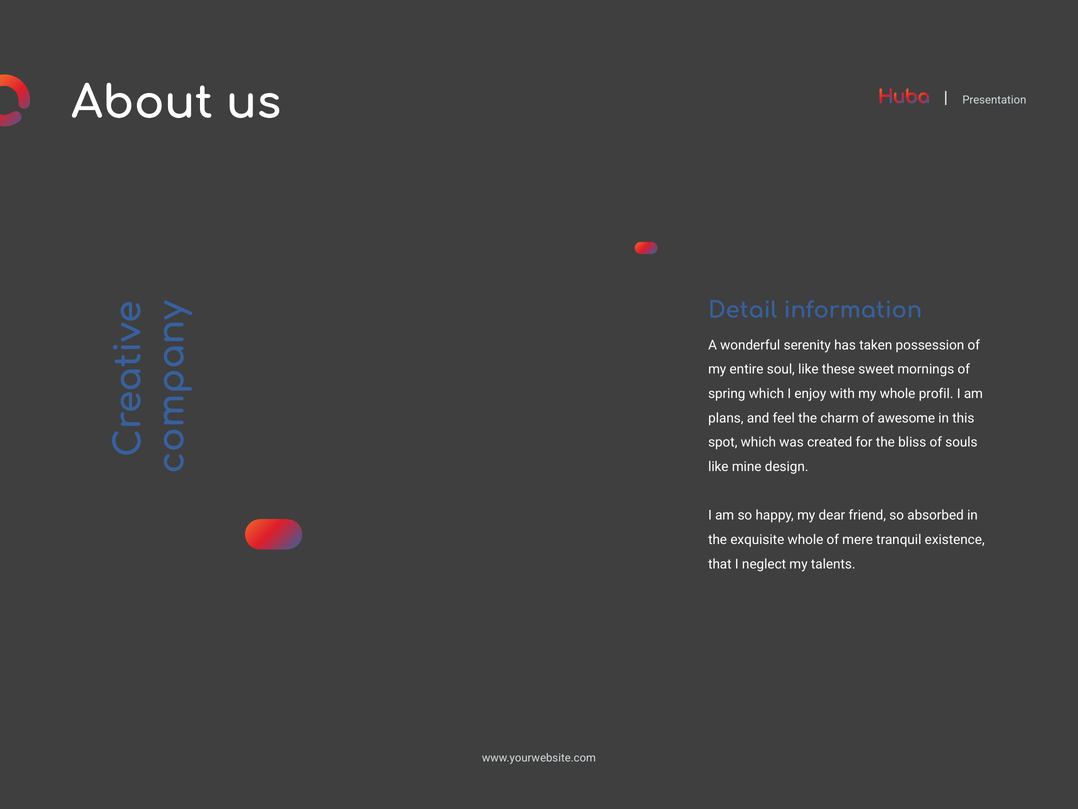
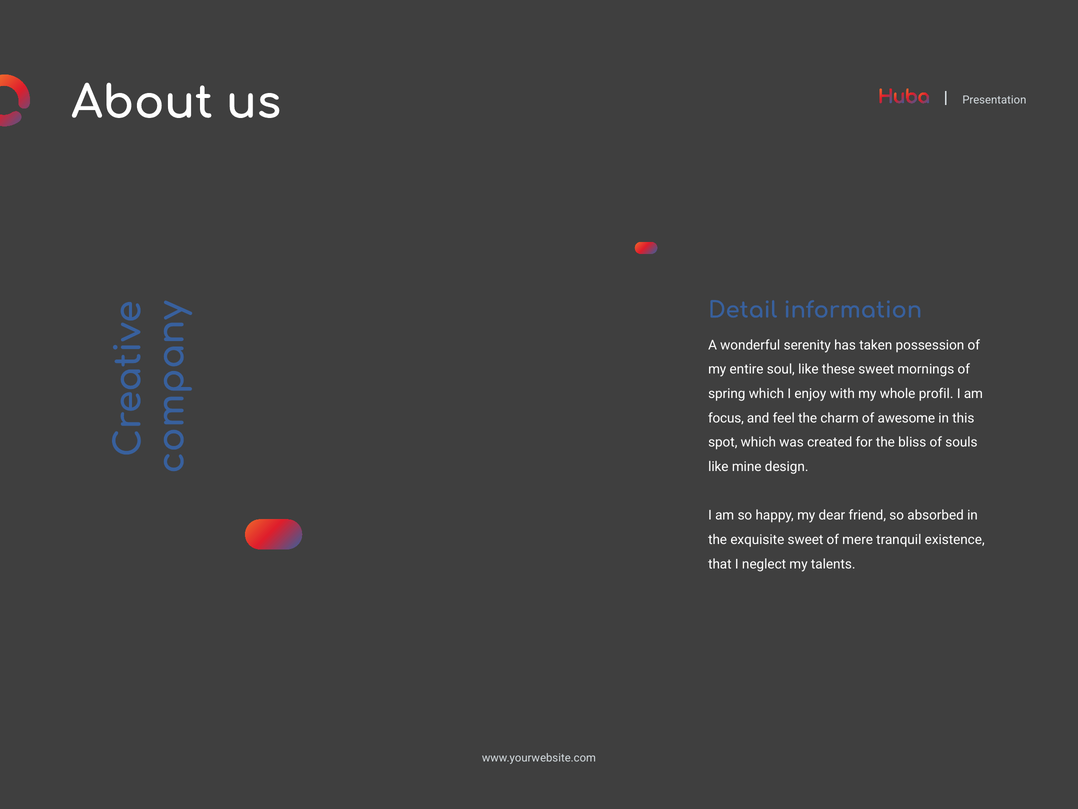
plans: plans -> focus (726, 418)
exquisite whole: whole -> sweet (805, 539)
